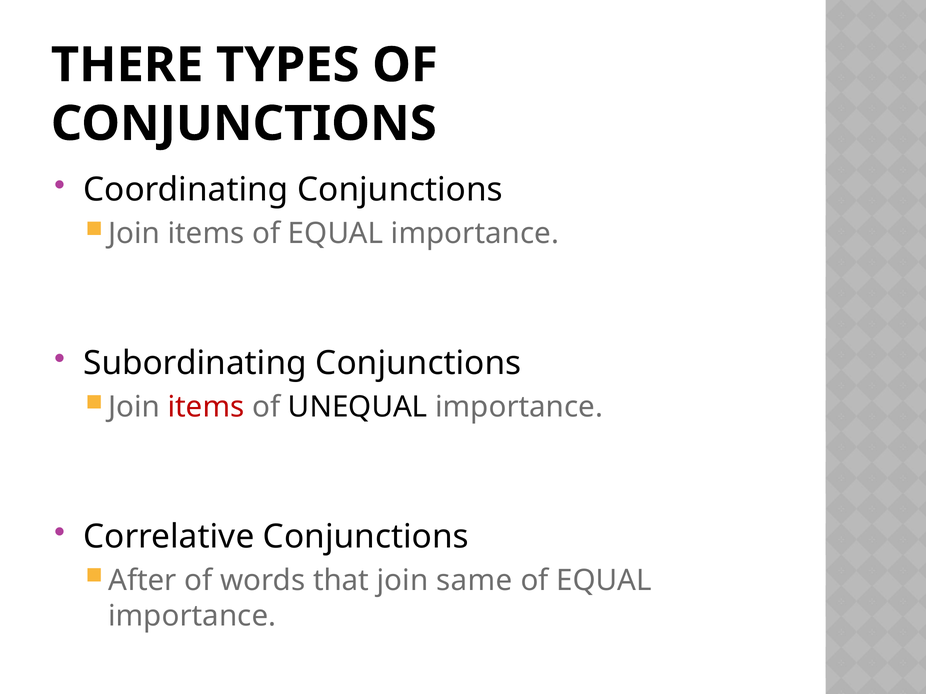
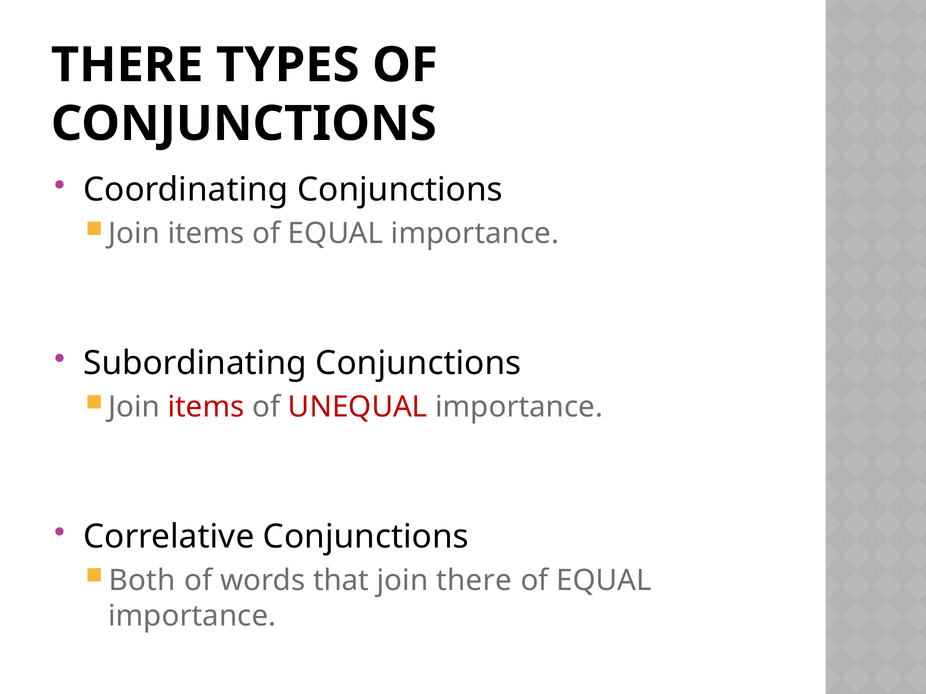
UNEQUAL colour: black -> red (358, 407)
After: After -> Both (142, 581)
join same: same -> there (474, 581)
